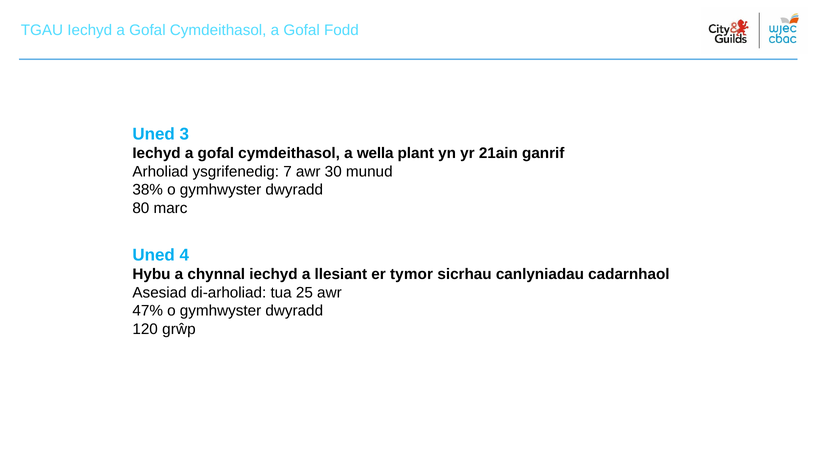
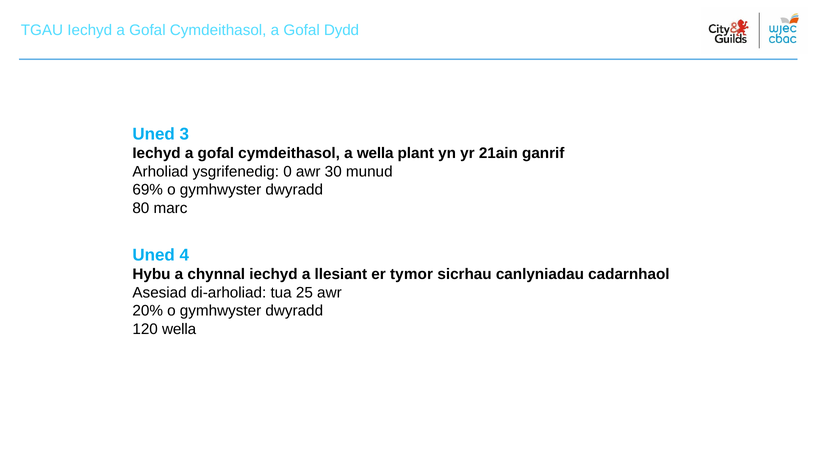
Fodd: Fodd -> Dydd (341, 30)
7: 7 -> 0 (287, 172)
38%: 38% -> 69% (148, 190)
47%: 47% -> 20% (148, 311)
120 grŵp: grŵp -> wella (179, 329)
